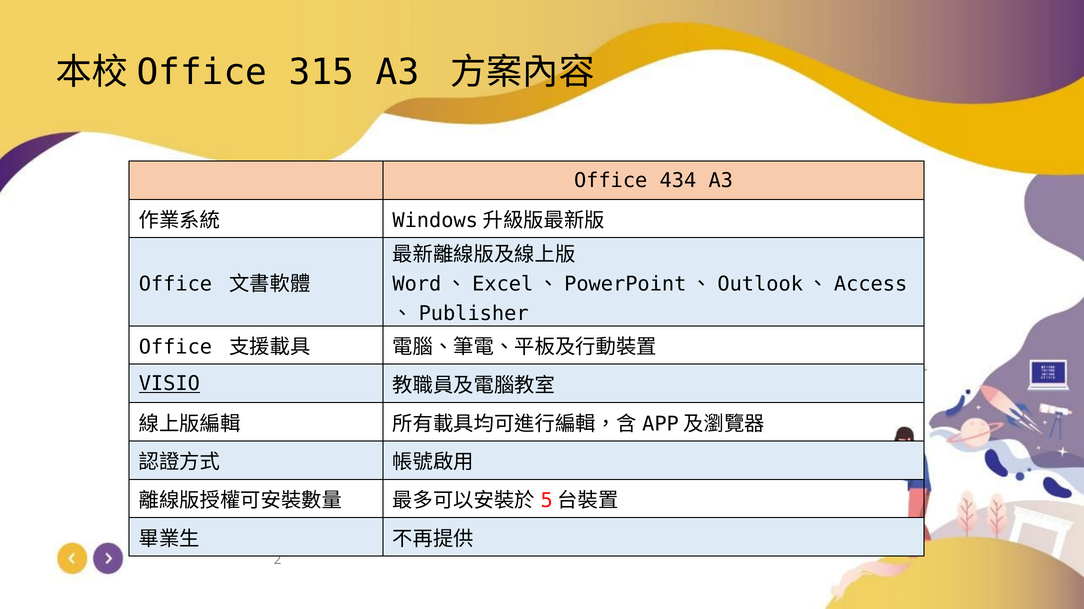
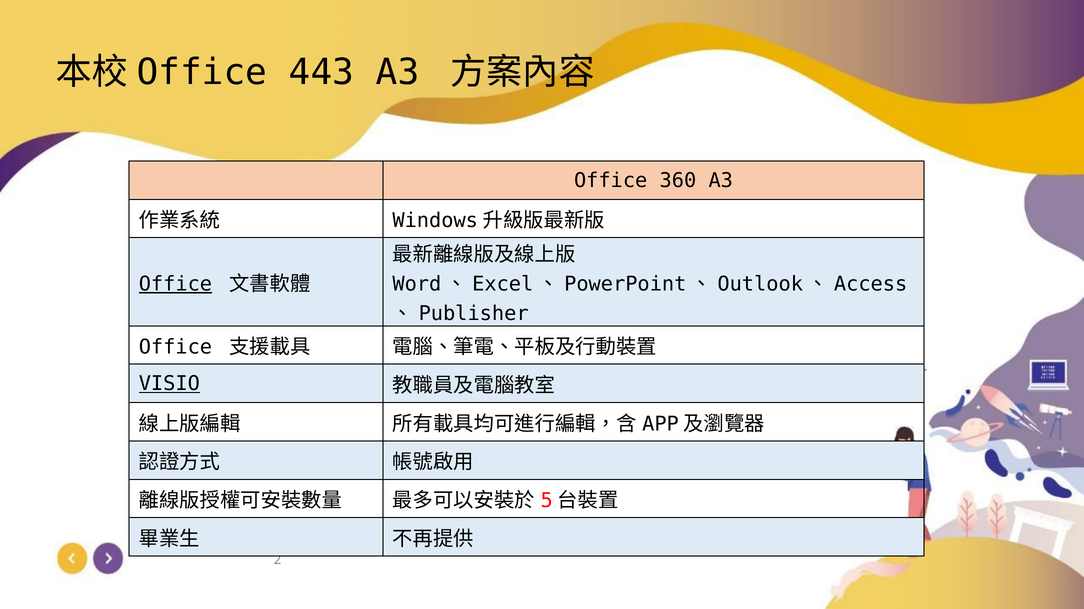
315: 315 -> 443 (321, 73)
434: 434 -> 360 (678, 181)
Office underline: none -> present (175, 284)
